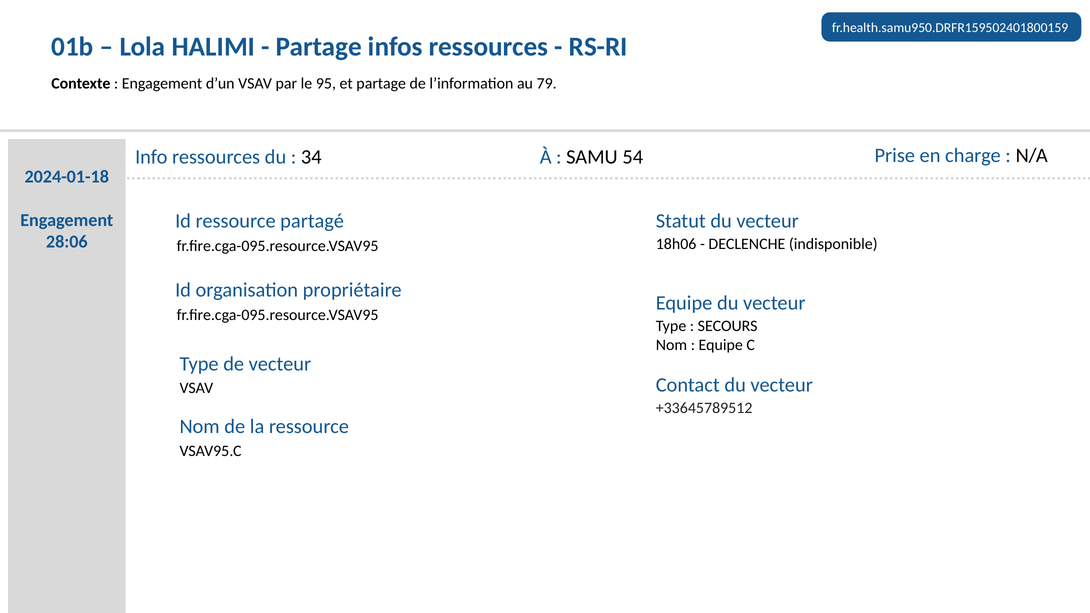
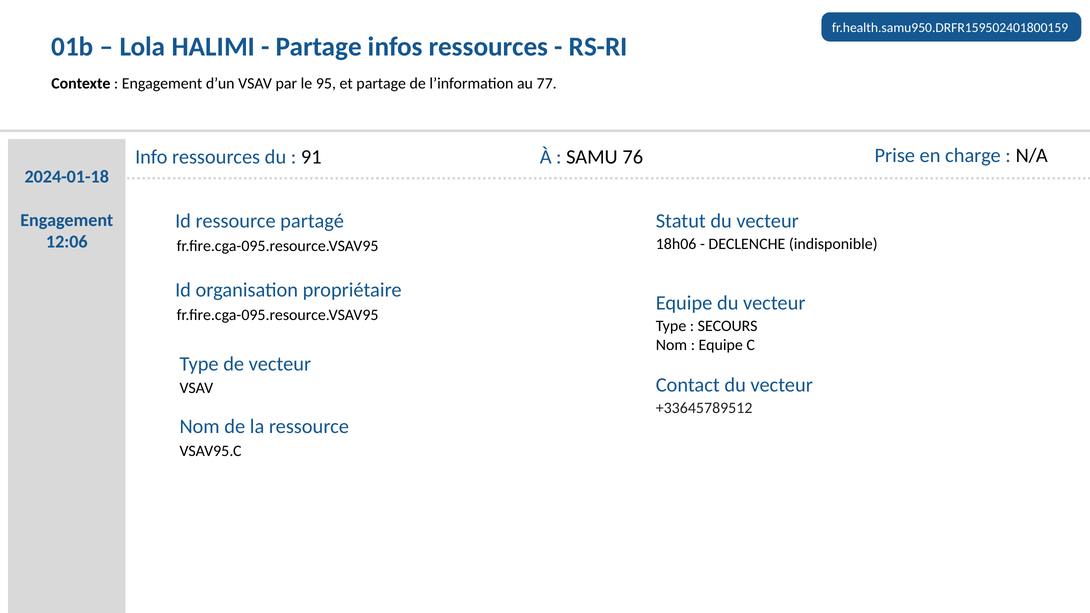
79: 79 -> 77 (547, 83)
34: 34 -> 91 (311, 157)
54: 54 -> 76 (633, 157)
28:06: 28:06 -> 12:06 (67, 242)
